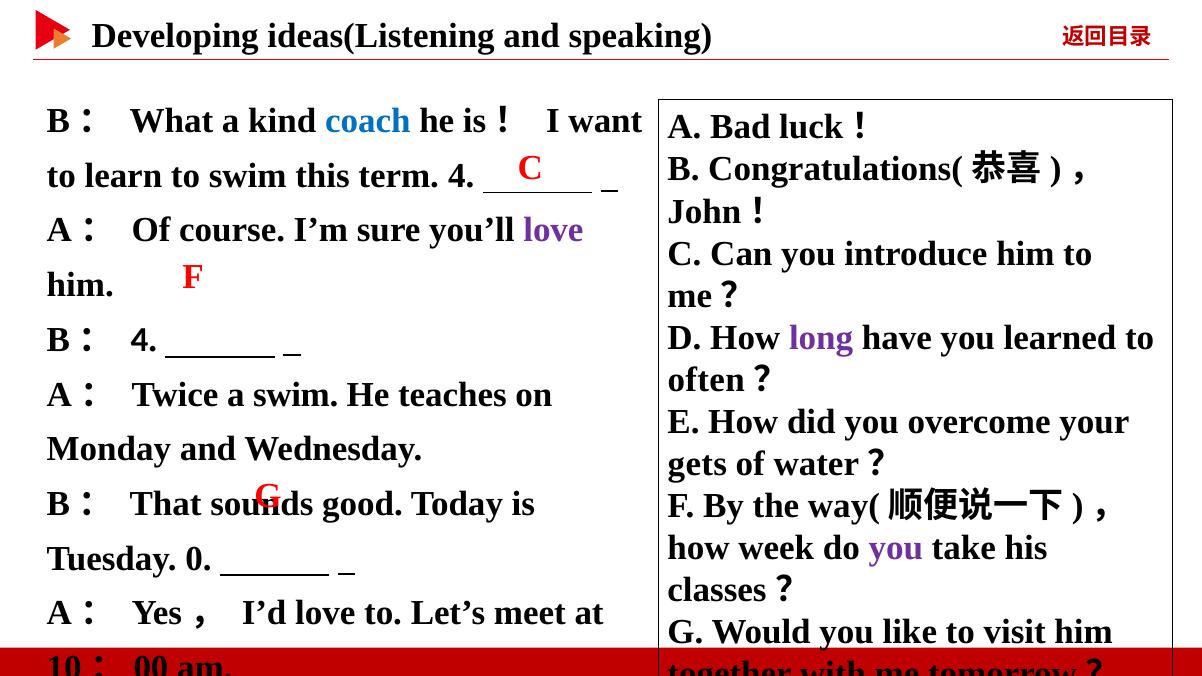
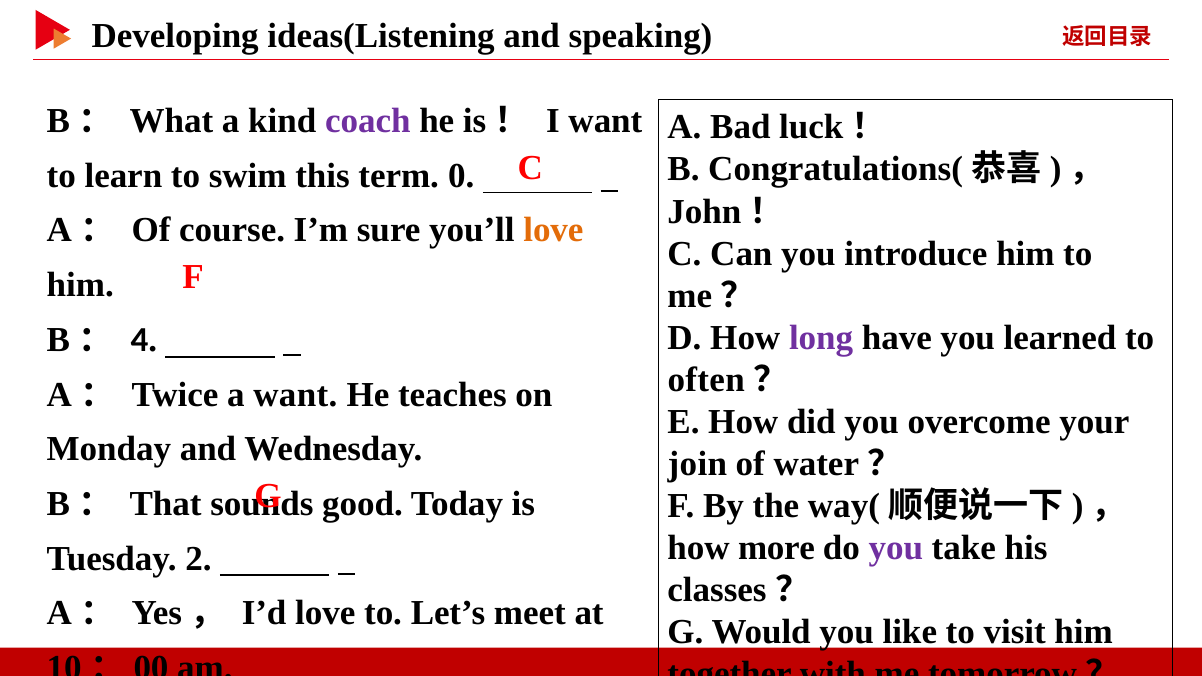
coach colour: blue -> purple (368, 121)
term 4: 4 -> 0 (461, 176)
love colour: purple -> orange (553, 230)
a swim: swim -> want (295, 395)
gets: gets -> join (697, 464)
week: week -> more (776, 548)
0: 0 -> 2 (199, 559)
